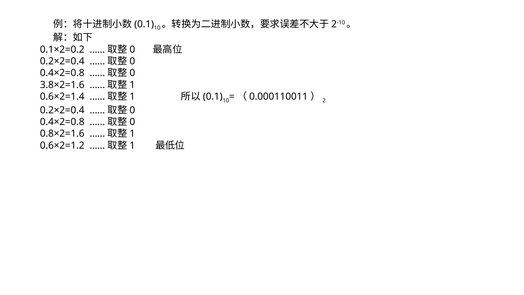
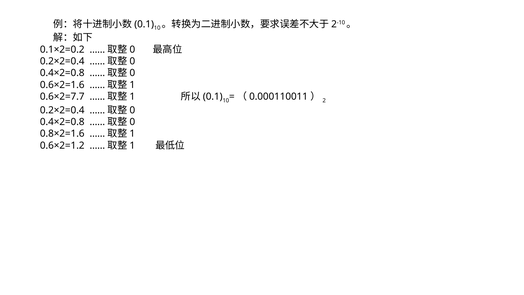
3.8×2=1.6: 3.8×2=1.6 -> 0.6×2=1.6 (62, 85)
0.6×2=1.4: 0.6×2=1.4 -> 0.6×2=7.7 (62, 97)
